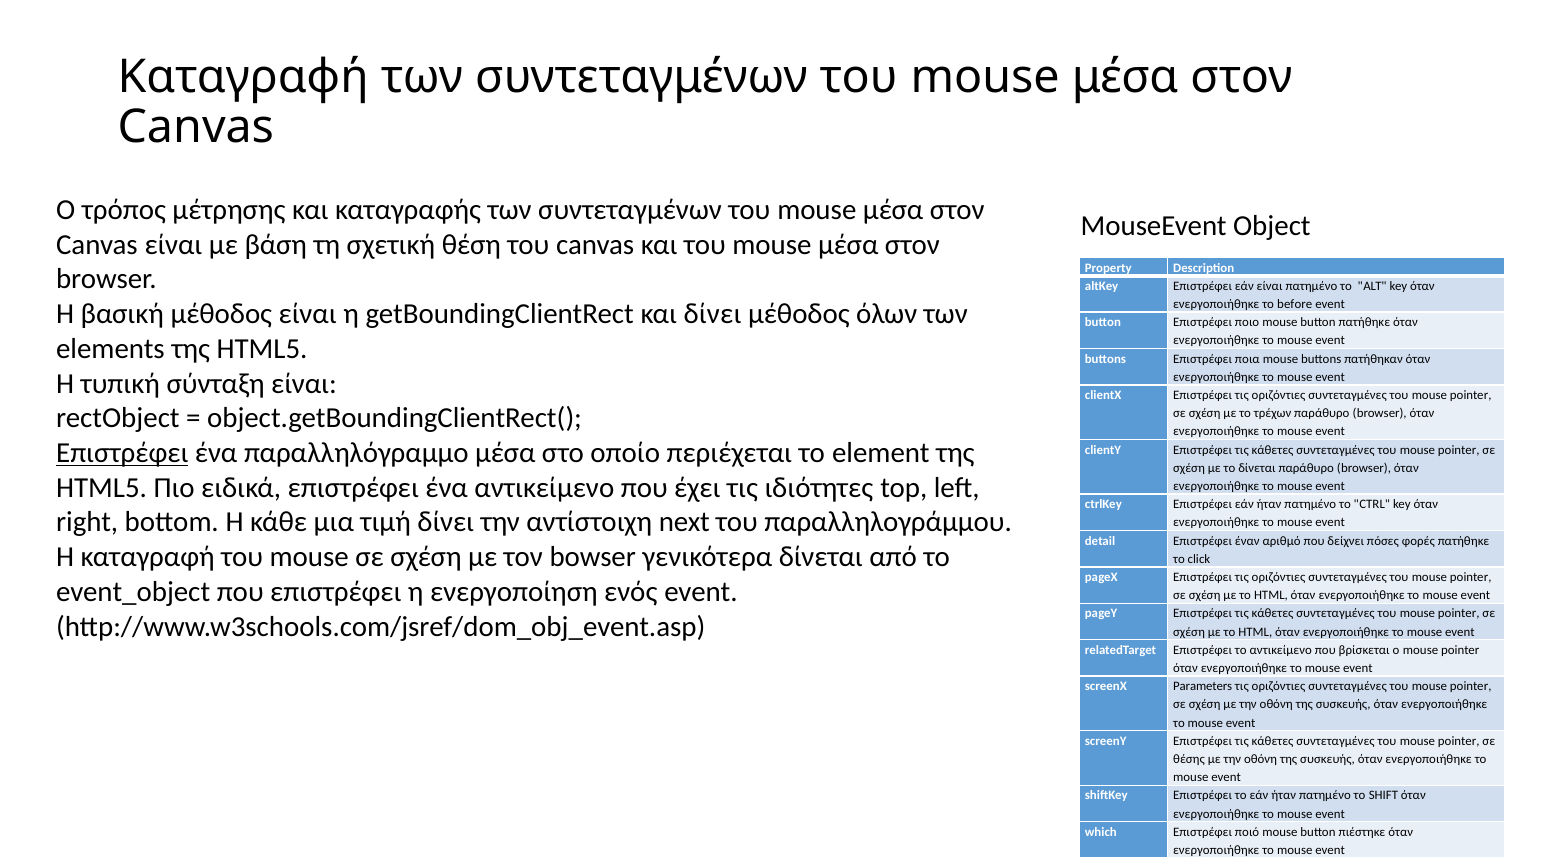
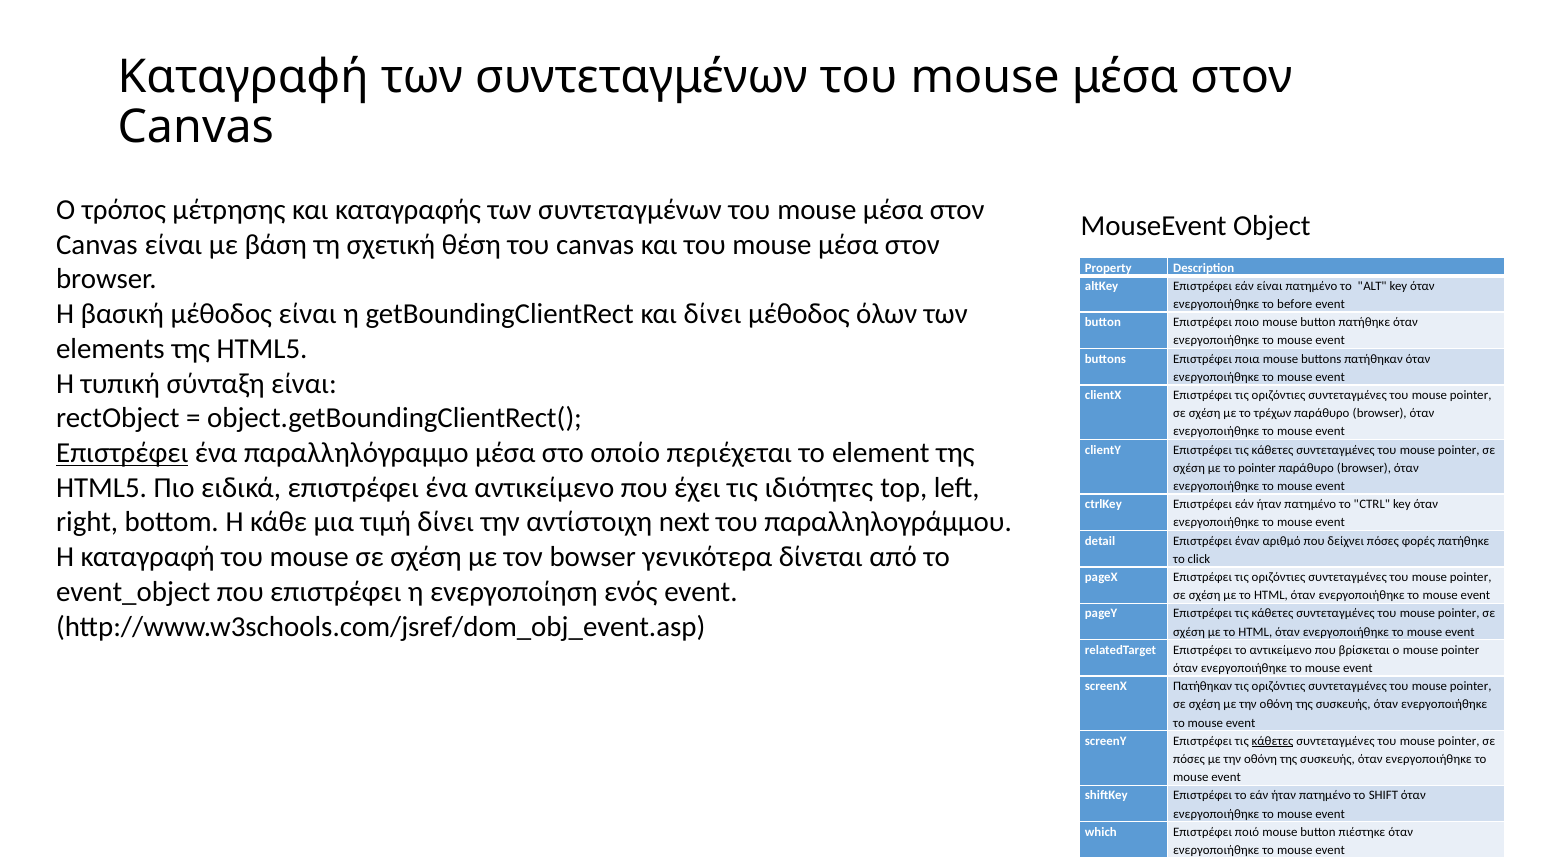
το δίνεται: δίνεται -> pointer (1257, 468)
screenX Parameters: Parameters -> Πατήθηκαν (1203, 687)
κάθετες underline: none -> present (1273, 741)
θέσης: θέσης -> πόσες (1189, 759)
